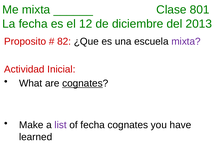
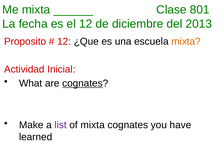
82: 82 -> 12 (64, 41)
mixta colour: purple -> orange (186, 41)
of fecha: fecha -> mixta (93, 125)
